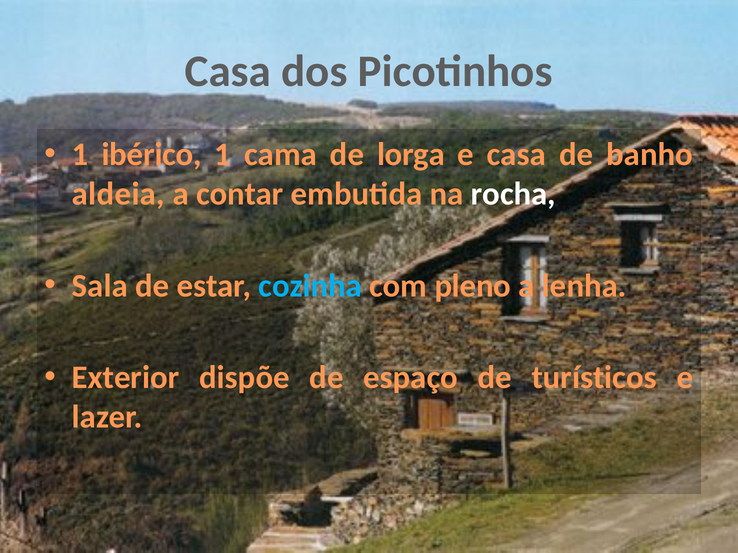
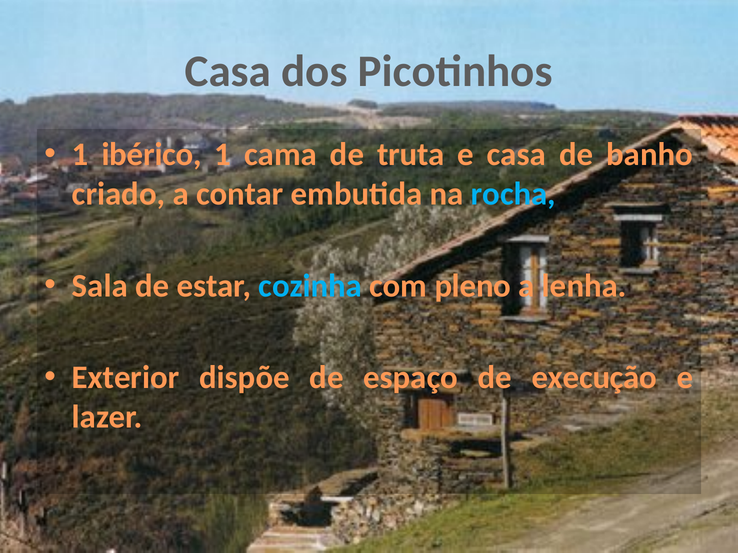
lorga: lorga -> truta (411, 155)
aldeia: aldeia -> criado (119, 194)
rocha colour: white -> light blue (513, 194)
turísticos: turísticos -> execução (594, 378)
